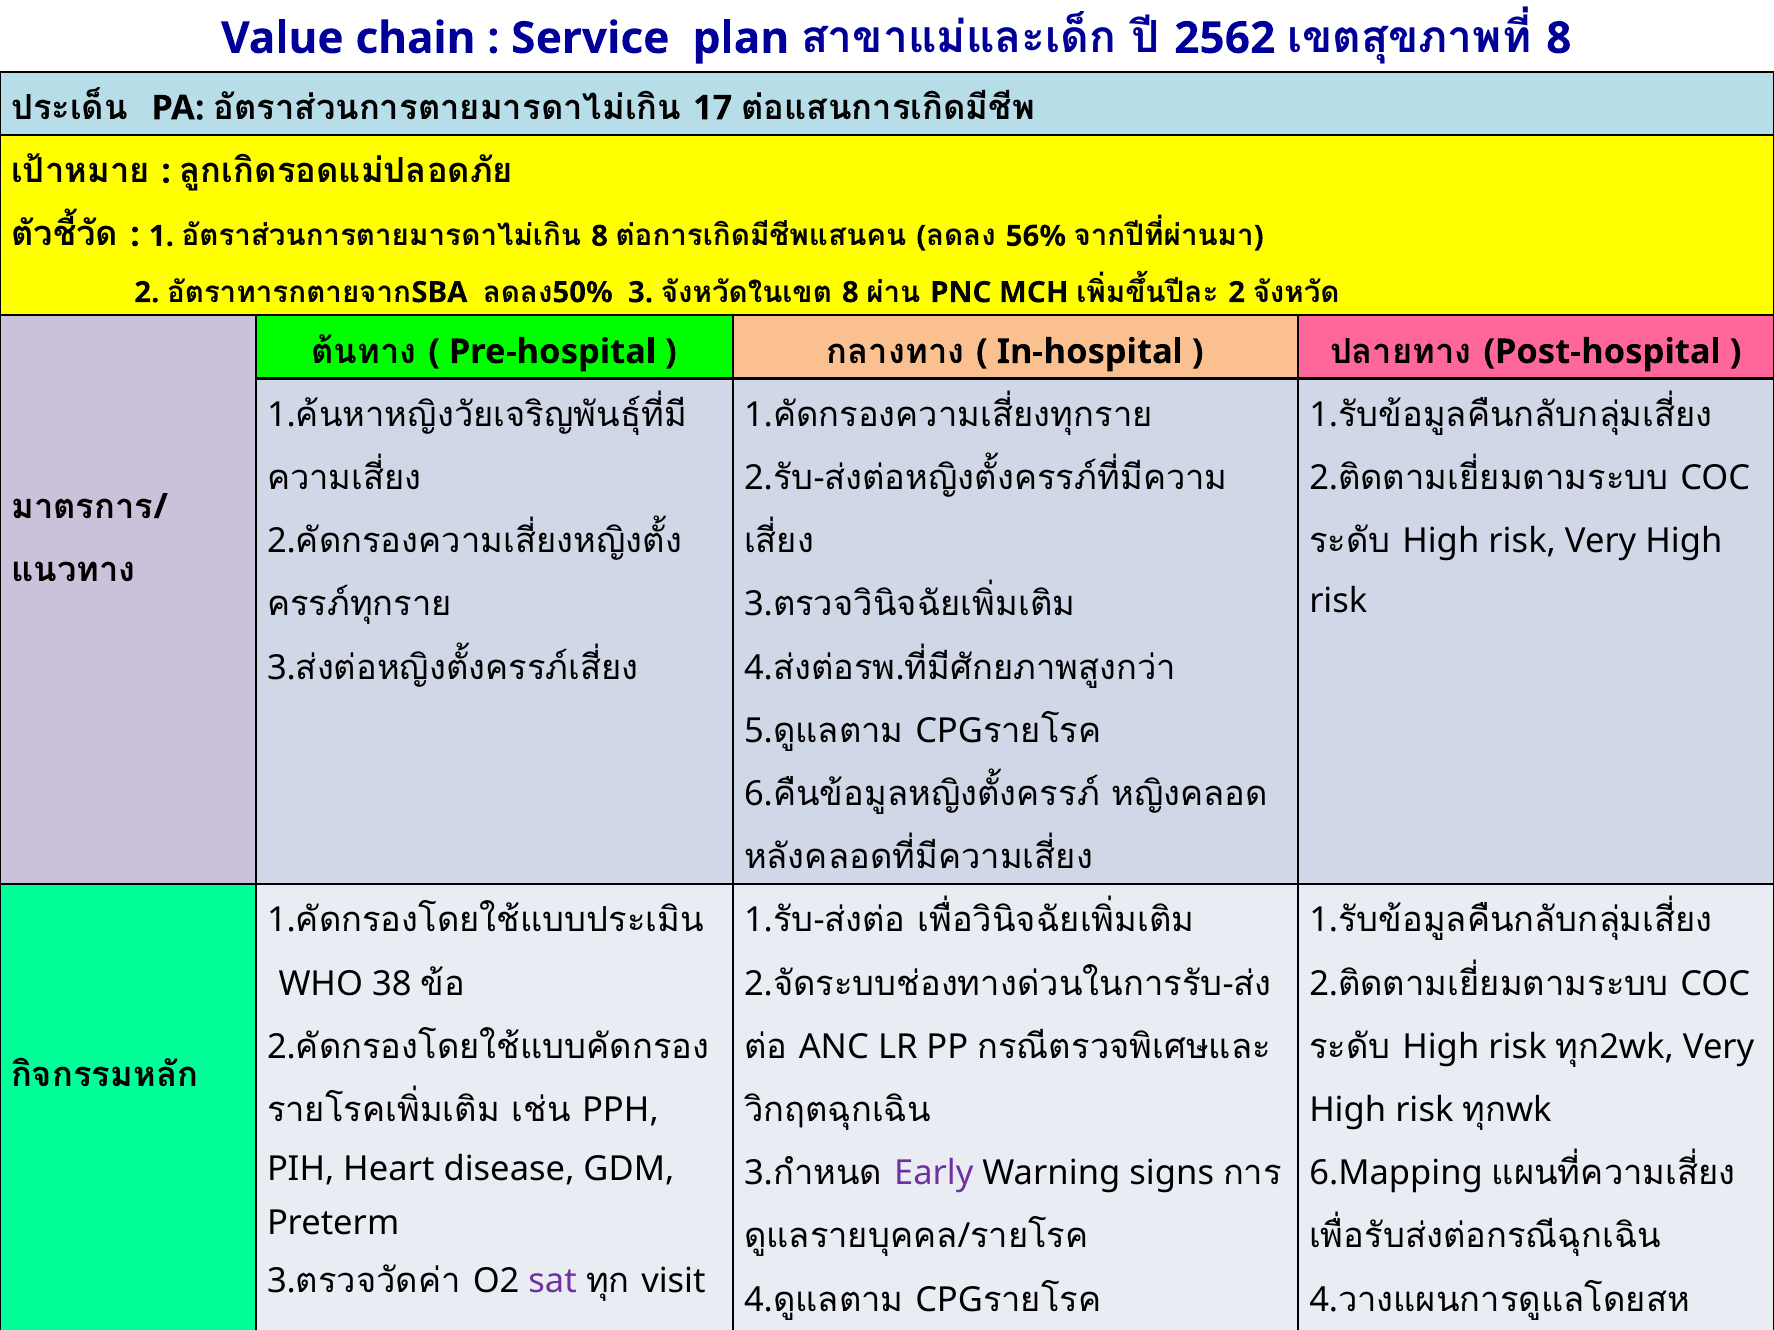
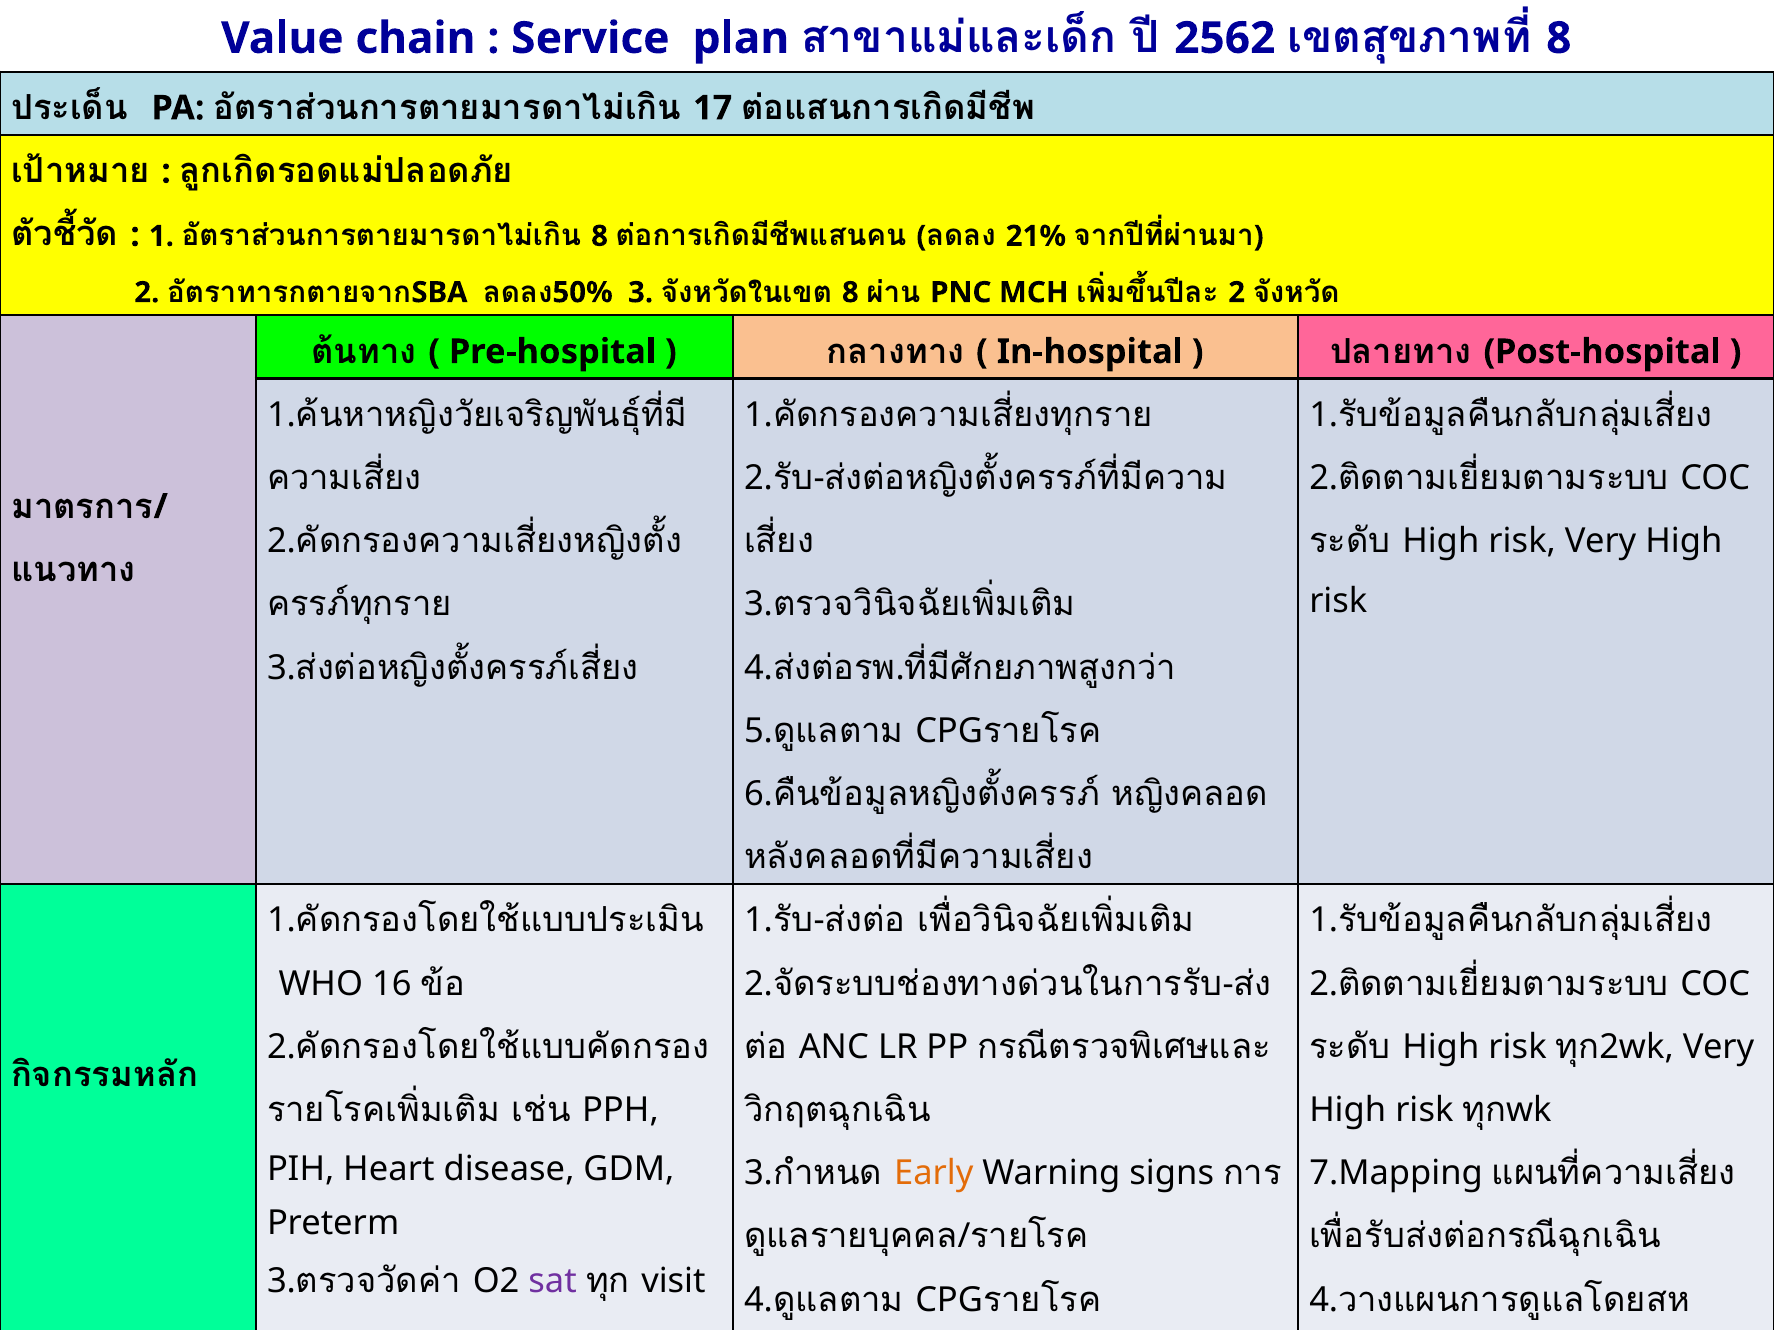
56%: 56% -> 21% (1036, 236)
38: 38 -> 16 (392, 984)
Early colour: purple -> orange (934, 1174)
6.Mapping: 6.Mapping -> 7.Mapping (1396, 1174)
